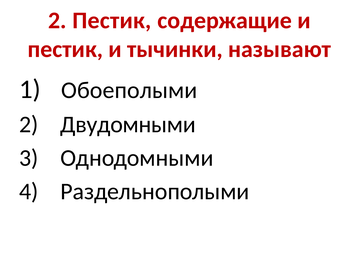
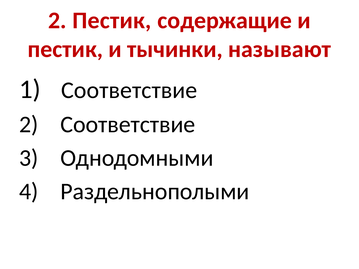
Обоеполыми: Обоеполыми -> Соответствие (129, 90)
2 Двудомными: Двудомными -> Соответствие (128, 125)
